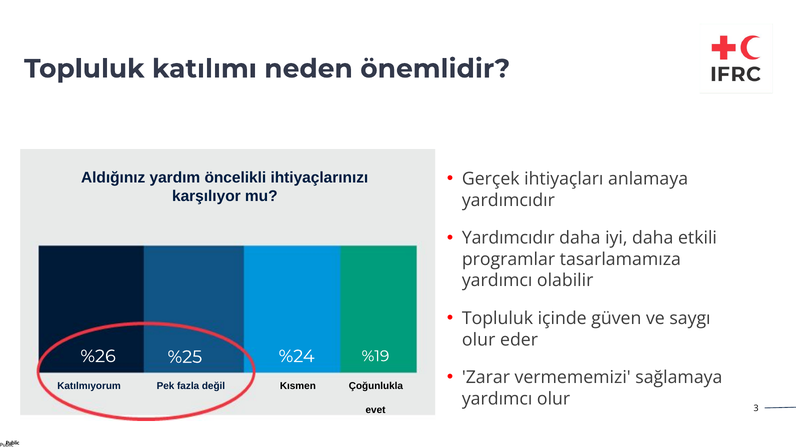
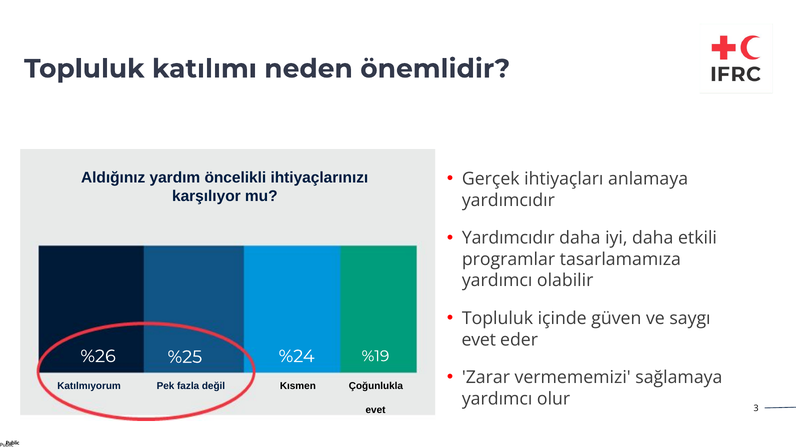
olur: olur -> evet (479, 340)
